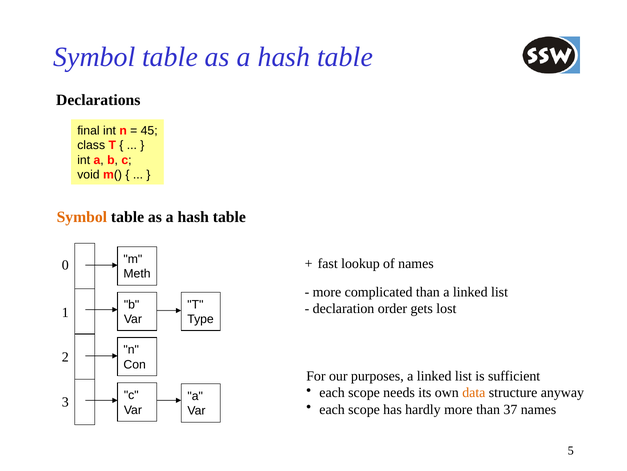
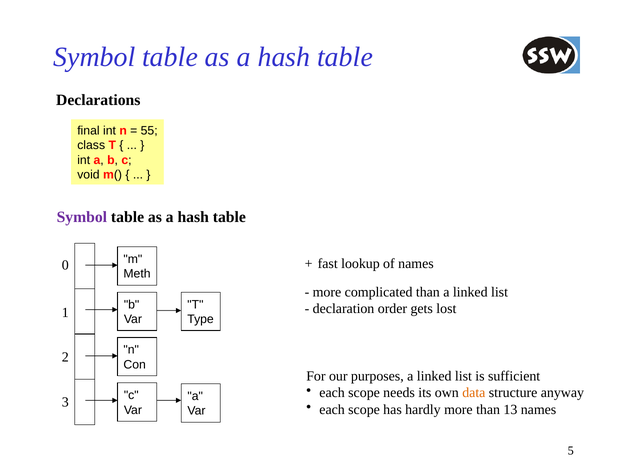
45: 45 -> 55 (149, 131)
Symbol colour: orange -> purple (82, 217)
37: 37 -> 13 (510, 409)
